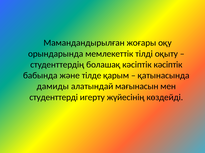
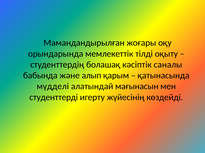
кәсіптік кәсіптік: кәсіптік -> саналы (168, 65)
тілде: тілде -> алып (92, 76)
дамиды: дамиды -> мүдделі (53, 87)
